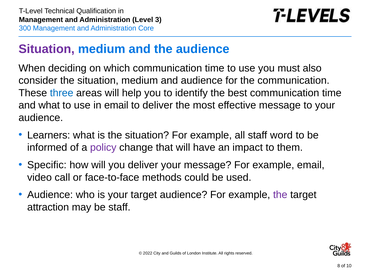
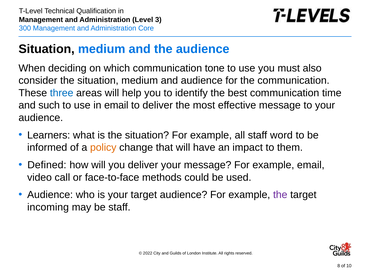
Situation colour: purple -> black (47, 49)
which communication time: time -> tone (215, 68)
and what: what -> such (49, 105)
policy colour: purple -> orange (103, 147)
Specific: Specific -> Defined (47, 165)
attraction: attraction -> incoming (48, 207)
